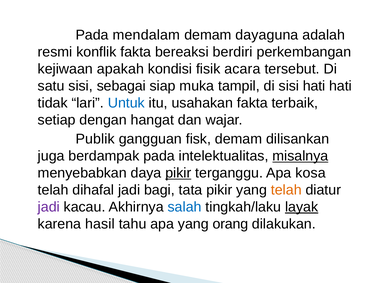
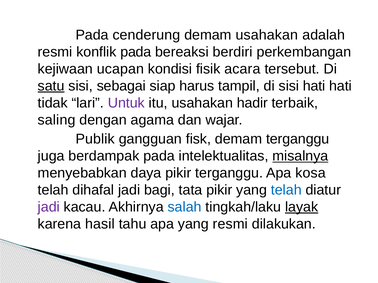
mendalam: mendalam -> cenderung (146, 35)
demam dayaguna: dayaguna -> usahakan (267, 35)
konflik fakta: fakta -> pada (136, 52)
apakah: apakah -> ucapan (120, 69)
satu underline: none -> present (51, 86)
muka: muka -> harus (197, 86)
Untuk colour: blue -> purple (126, 103)
usahakan fakta: fakta -> hadir (252, 103)
setiap: setiap -> saling (57, 120)
hangat: hangat -> agama (152, 120)
demam dilisankan: dilisankan -> terganggu (298, 139)
pikir underline: present -> none (178, 173)
telah colour: orange -> blue (286, 190)
yang orang: orang -> resmi (230, 224)
